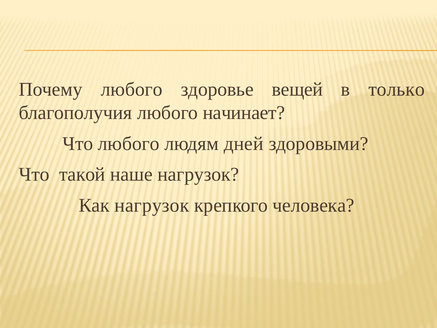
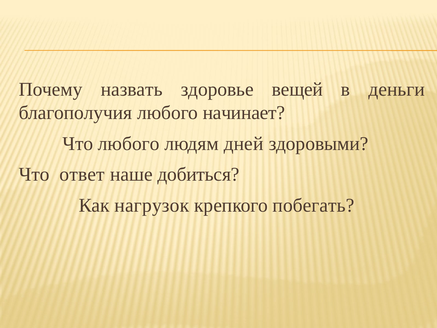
Почему любого: любого -> назвать (132, 89)
только: только -> деньги (397, 89)
такой: такой -> ответ (82, 174)
наше нагрузок: нагрузок -> добиться (198, 174)
человека: человека -> побегать (314, 205)
